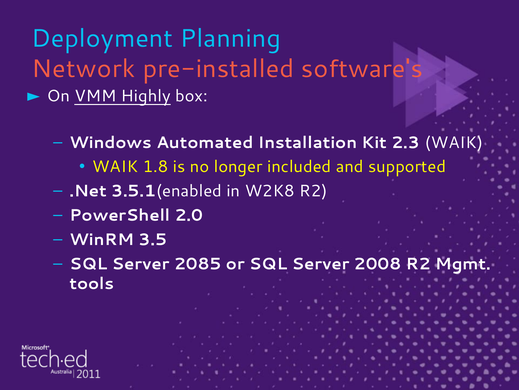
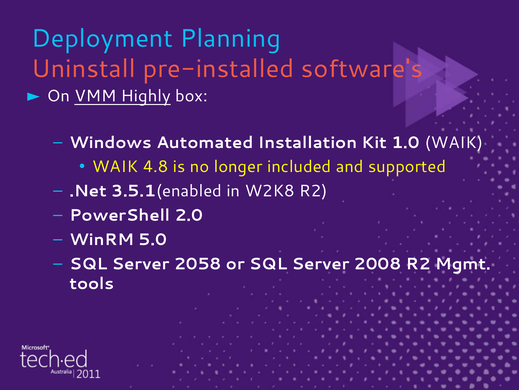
Network: Network -> Uninstall (84, 69)
2.3: 2.3 -> 1.0 (406, 142)
1.8: 1.8 -> 4.8 (156, 167)
3.5: 3.5 -> 5.0 (153, 239)
2085: 2085 -> 2058 (198, 263)
